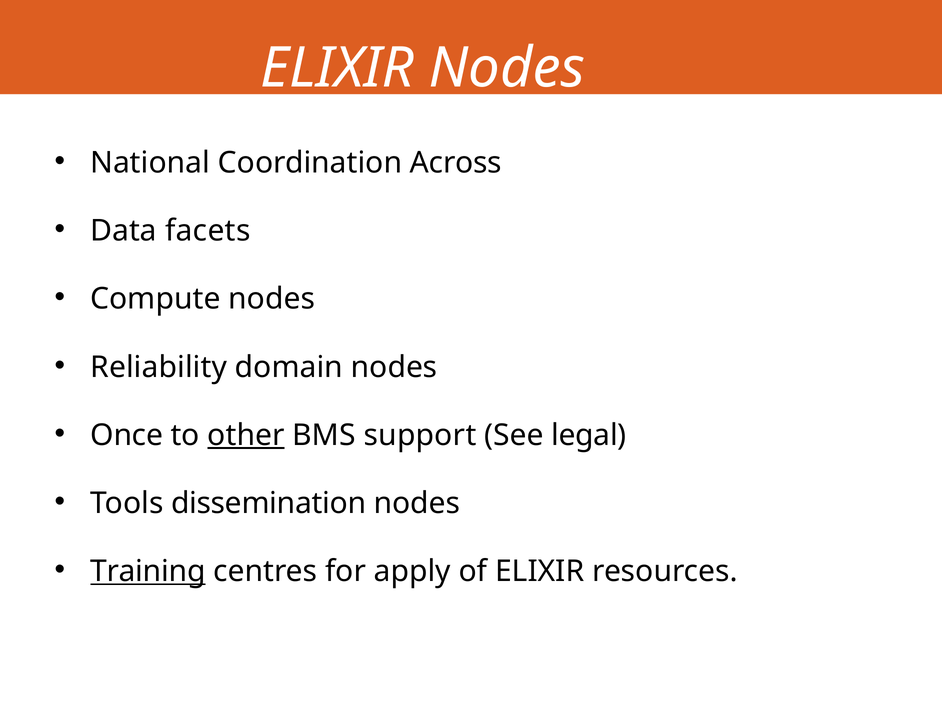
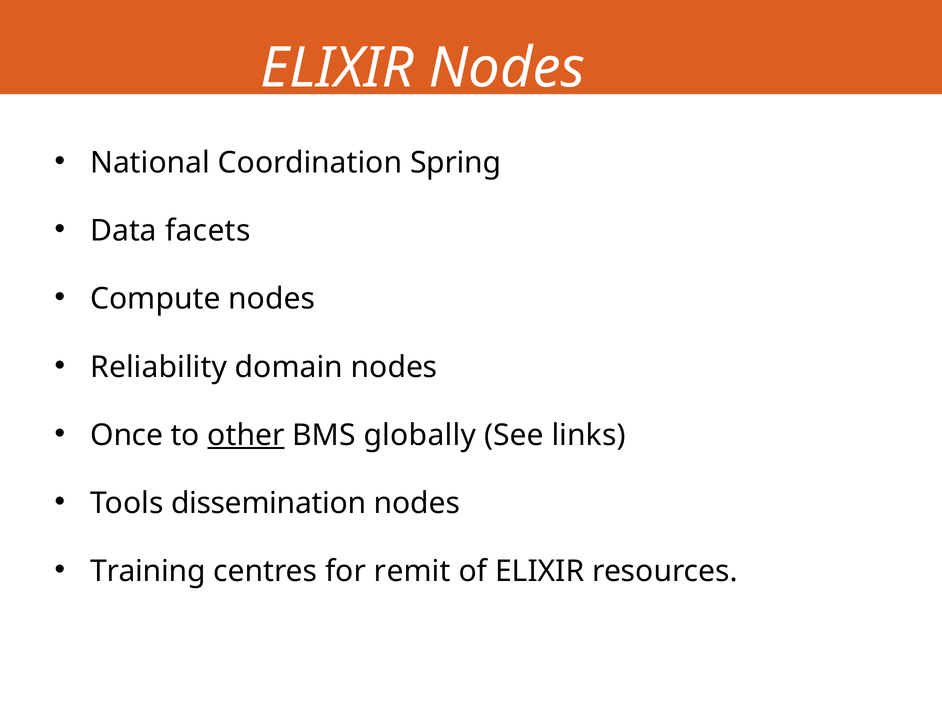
Across: Across -> Spring (456, 163)
support: support -> globally (420, 435)
legal: legal -> links (589, 435)
Training underline: present -> none (148, 571)
apply: apply -> remit (412, 571)
